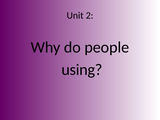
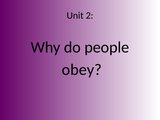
using: using -> obey (82, 70)
